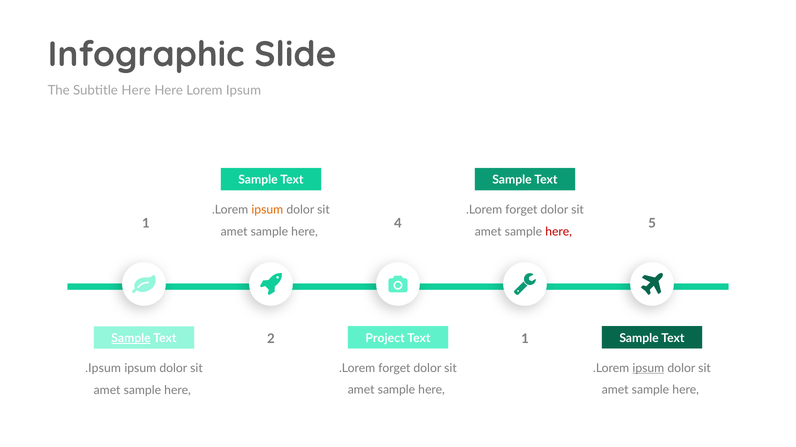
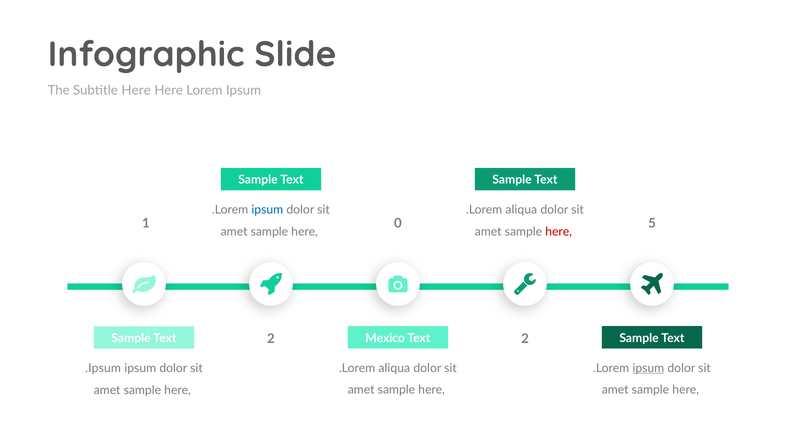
ipsum colour: orange -> blue (267, 210)
forget: forget -> aliqua (521, 210)
4: 4 -> 0 (398, 224)
Project: Project -> Mexico (385, 339)
Sample underline: present -> none (131, 339)
2 1: 1 -> 2 (525, 340)
forget: forget -> aliqua (394, 369)
